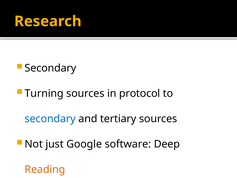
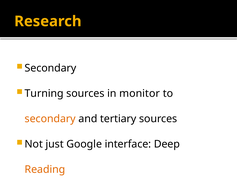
protocol: protocol -> monitor (140, 93)
secondary colour: blue -> orange (50, 119)
software: software -> interface (128, 144)
